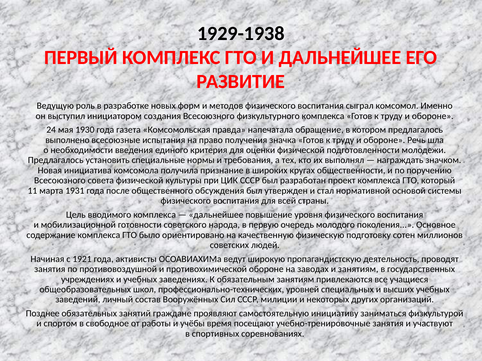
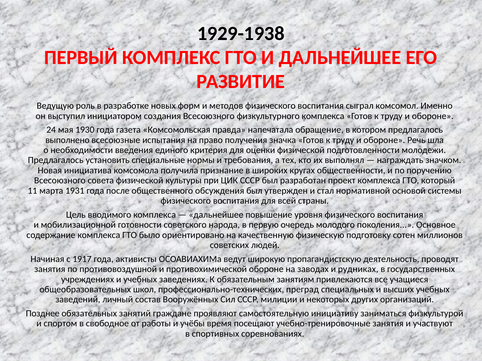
1921: 1921 -> 1917 (82, 259)
и занятиям: занятиям -> рудниках (358, 270)
уровней: уровней -> преград (303, 290)
